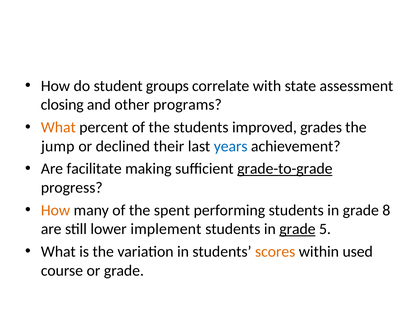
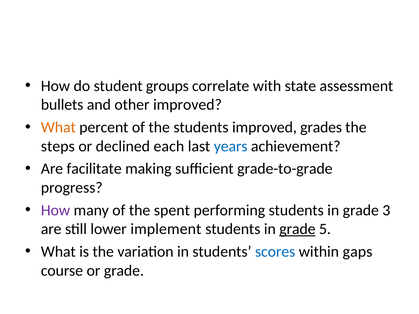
closing: closing -> bullets (62, 105)
other programs: programs -> improved (187, 105)
jump: jump -> steps (58, 146)
their: their -> each (169, 146)
grade-to-grade underline: present -> none (285, 169)
How colour: orange -> purple (55, 210)
8: 8 -> 3 (386, 210)
scores colour: orange -> blue (275, 252)
used: used -> gaps (358, 252)
